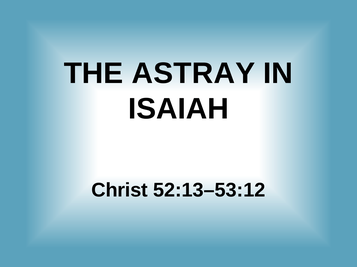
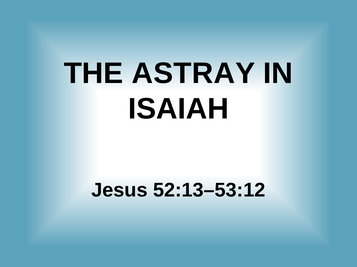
Christ: Christ -> Jesus (119, 191)
